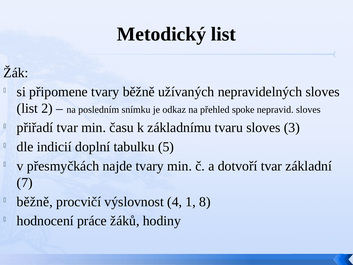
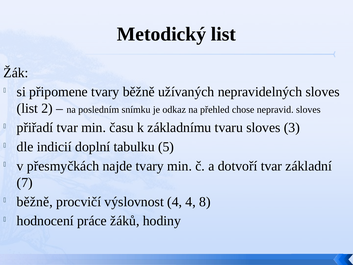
spoke: spoke -> chose (243, 110)
4 1: 1 -> 4 (191, 202)
